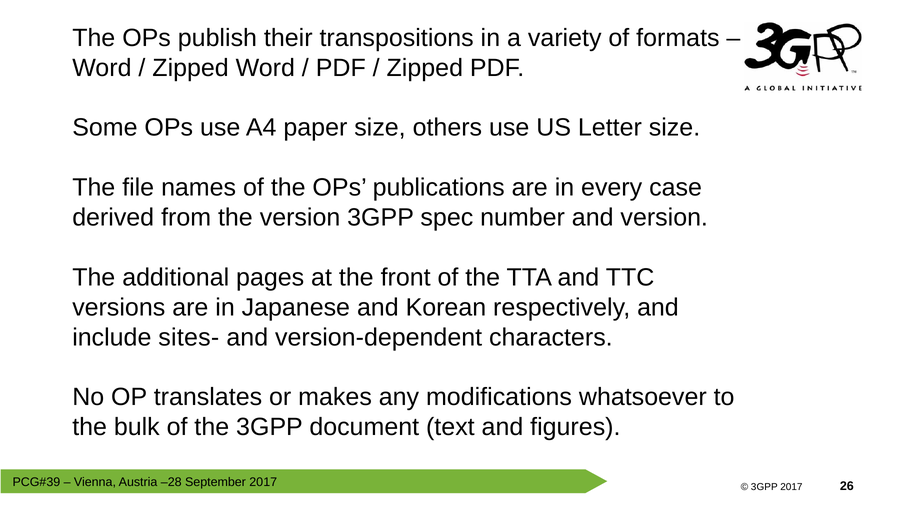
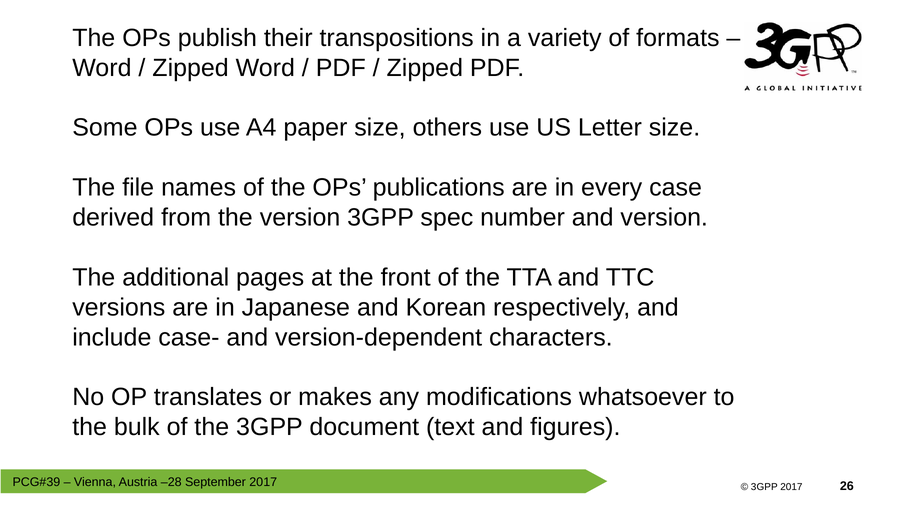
sites-: sites- -> case- (189, 338)
